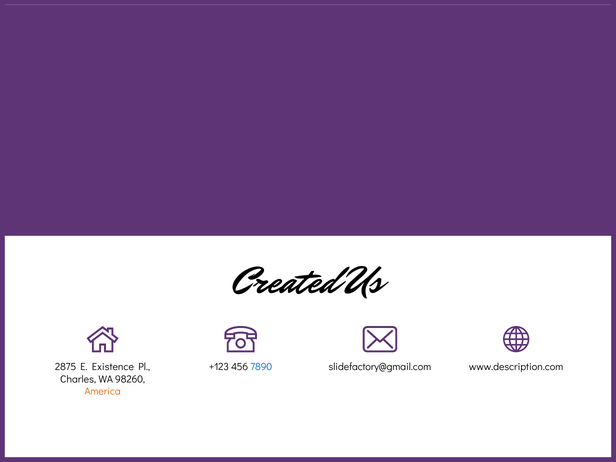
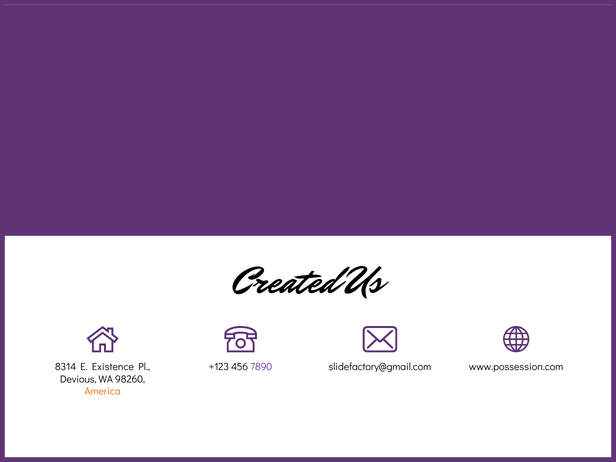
2875: 2875 -> 8314 (66, 367)
7890 colour: blue -> purple (261, 367)
www.description.com: www.description.com -> www.possession.com (516, 367)
Charles: Charles -> Devious (78, 379)
